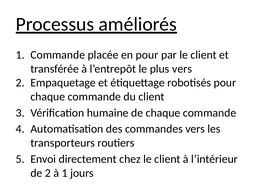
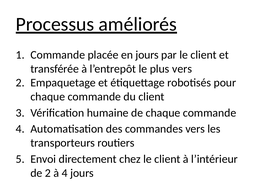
en pour: pour -> jours (147, 55)
à 1: 1 -> 4 (65, 173)
